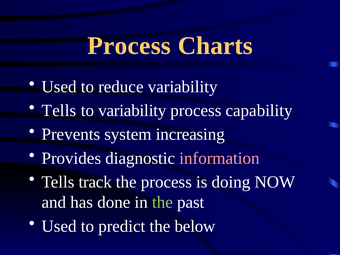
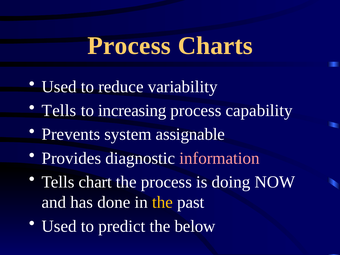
to variability: variability -> increasing (132, 111)
increasing: increasing -> assignable (190, 134)
track: track -> chart (95, 182)
the colour: light green -> yellow (162, 202)
